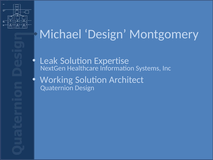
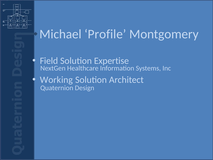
Michael Design: Design -> Profile (105, 34)
Leak: Leak -> Field (49, 61)
